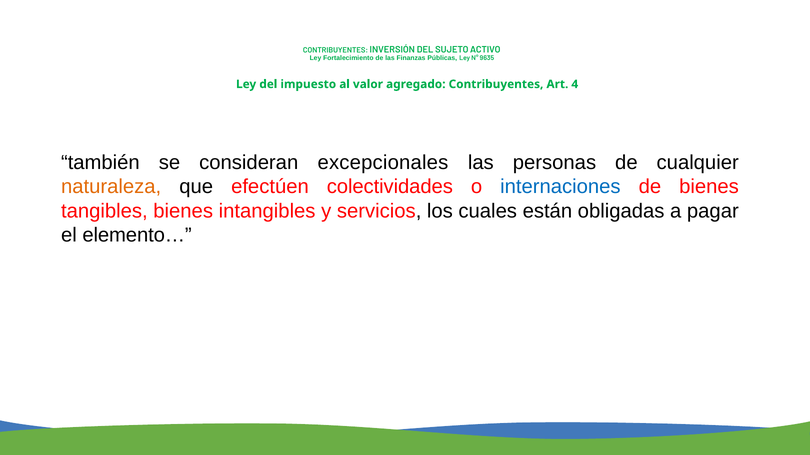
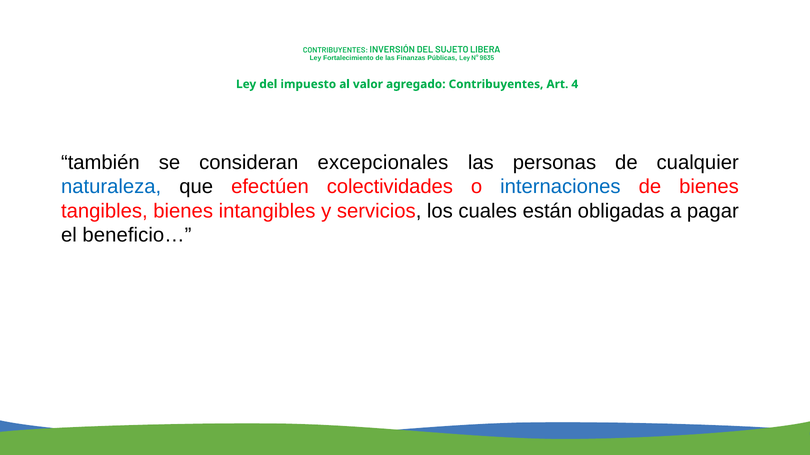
ACTIVO: ACTIVO -> LIBERA (485, 50)
naturaleza colour: orange -> blue (111, 187)
elemento…: elemento… -> beneficio… (137, 236)
